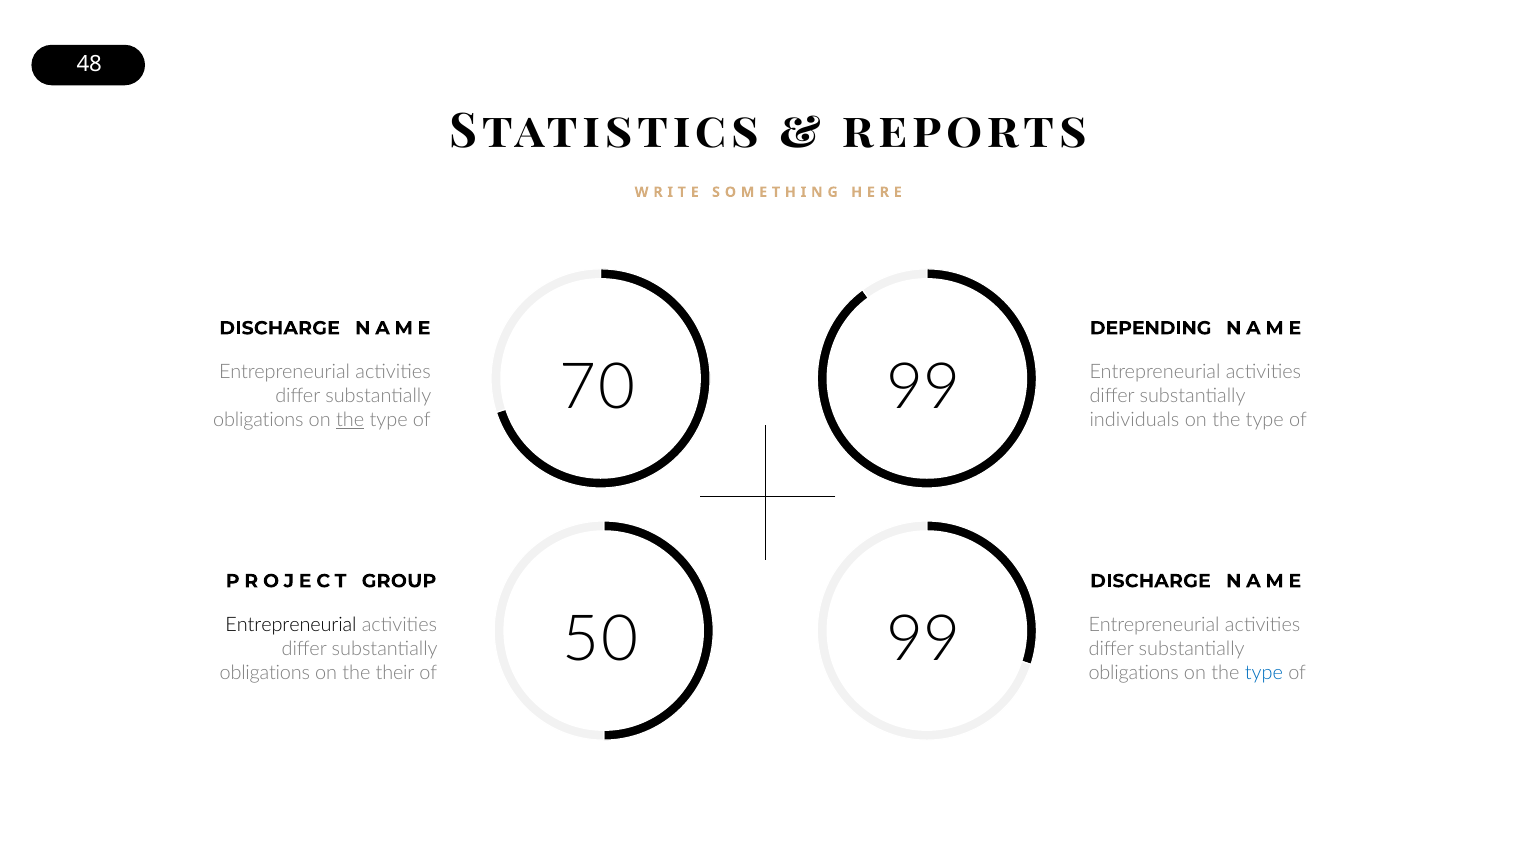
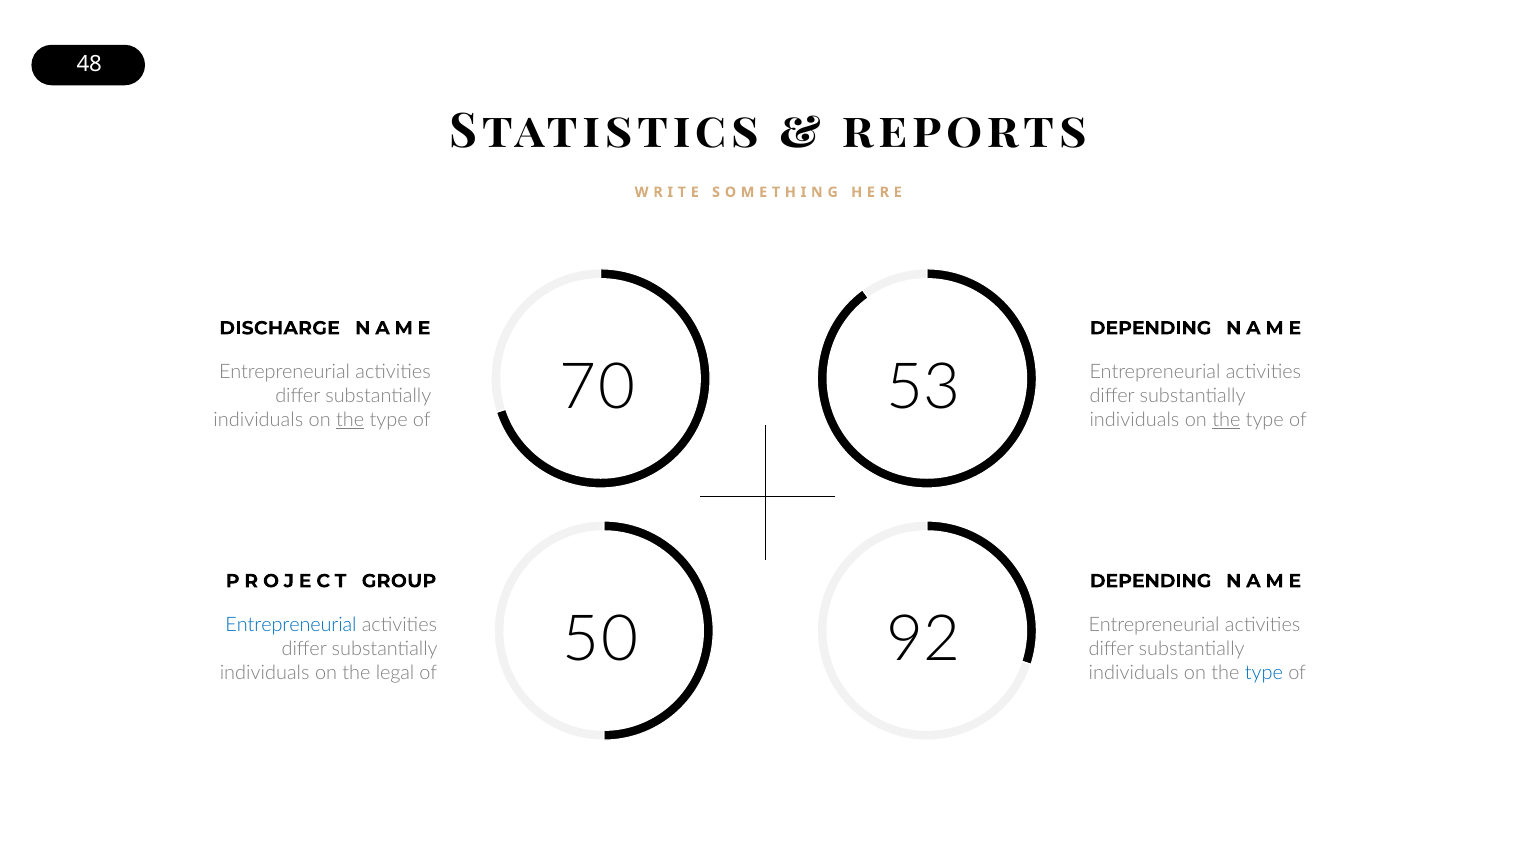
70 99: 99 -> 53 (923, 388)
obligations: obligations -> individuals (258, 420)
the underline: none -> present (1226, 420)
DISCHARGE: DISCHARGE -> DEPENDING (1151, 581)
50 99: 99 -> 92 (923, 640)
Entrepreneurial colour: black -> blue (291, 625)
obligations: obligations -> individuals (265, 673)
their: their -> legal (395, 673)
obligations: obligations -> individuals (1134, 673)
